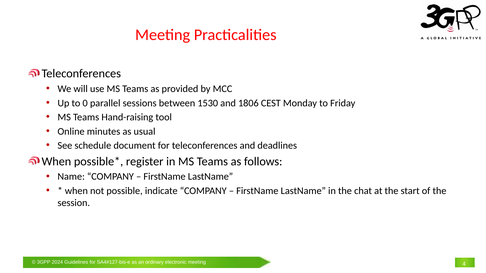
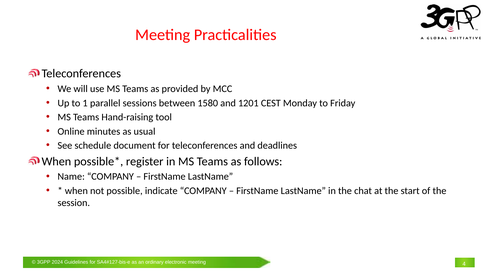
0: 0 -> 1 (85, 103)
1530: 1530 -> 1580 (208, 103)
1806: 1806 -> 1201 (248, 103)
